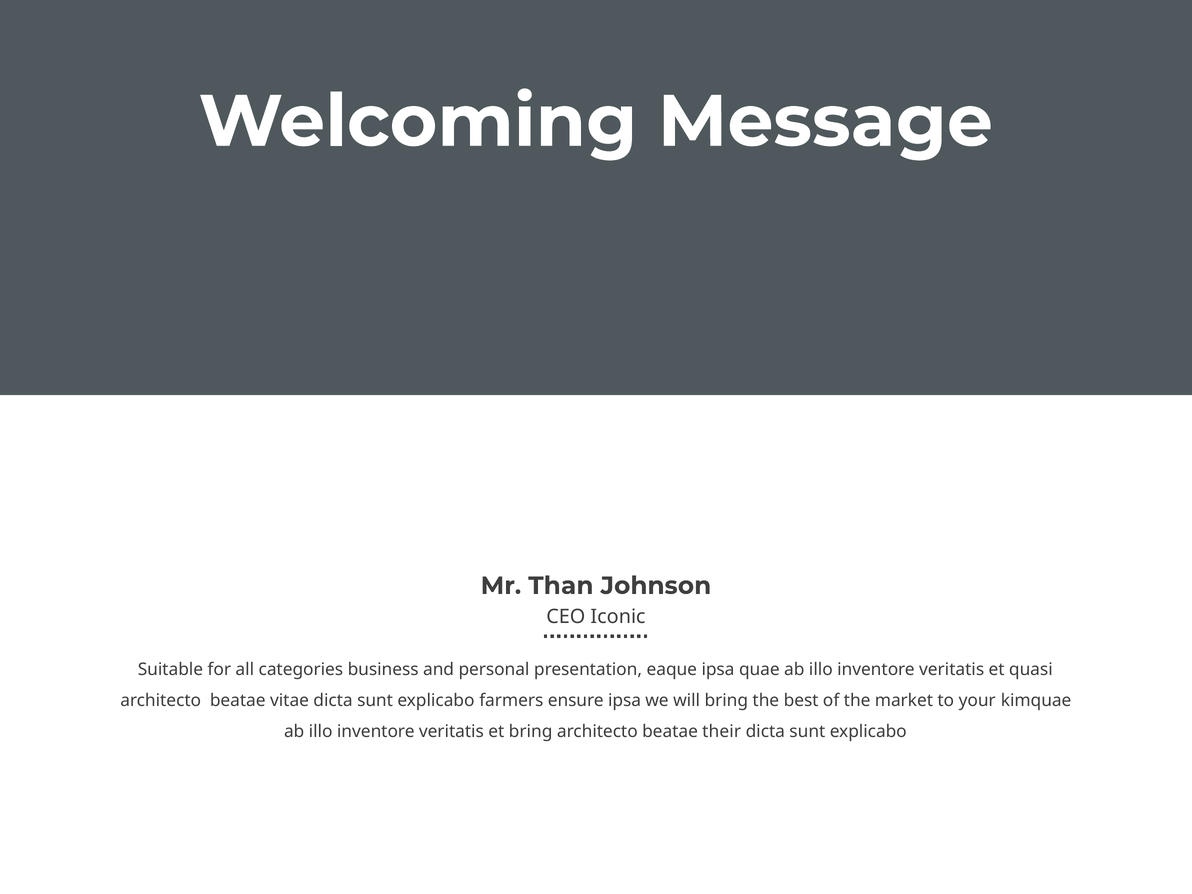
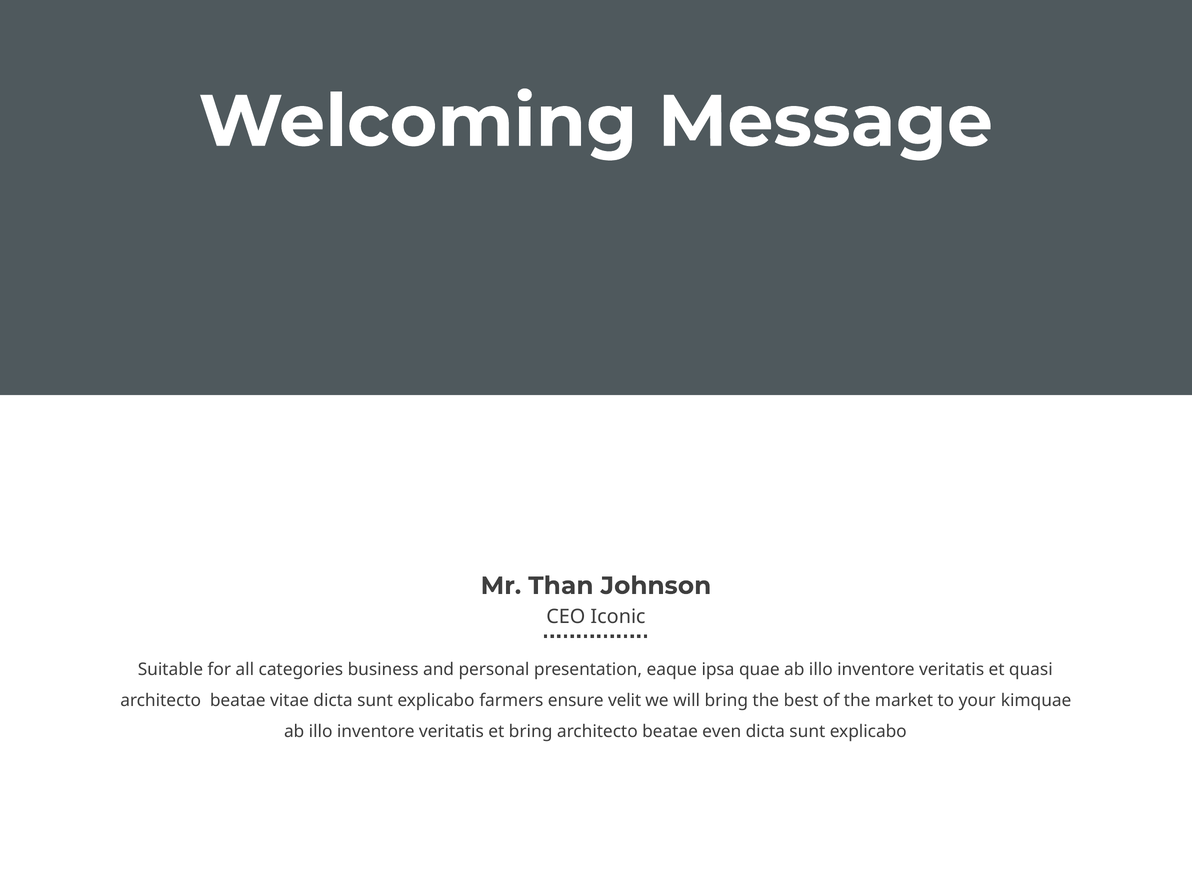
ensure ipsa: ipsa -> velit (625, 701)
their: their -> even (722, 732)
